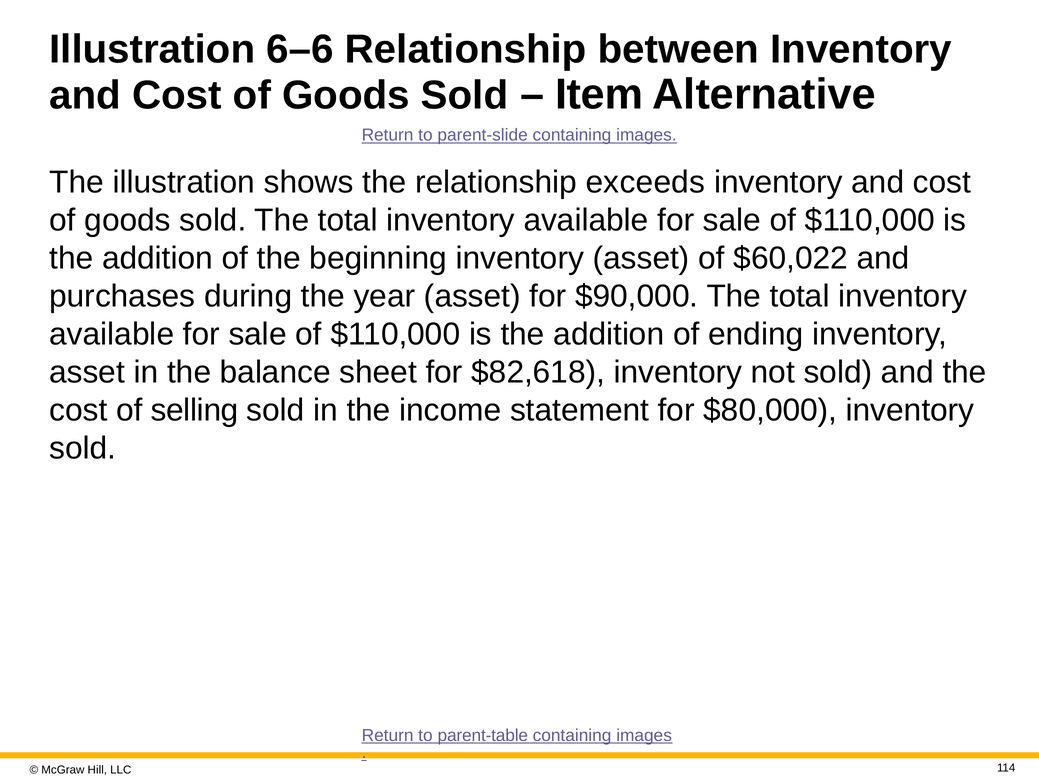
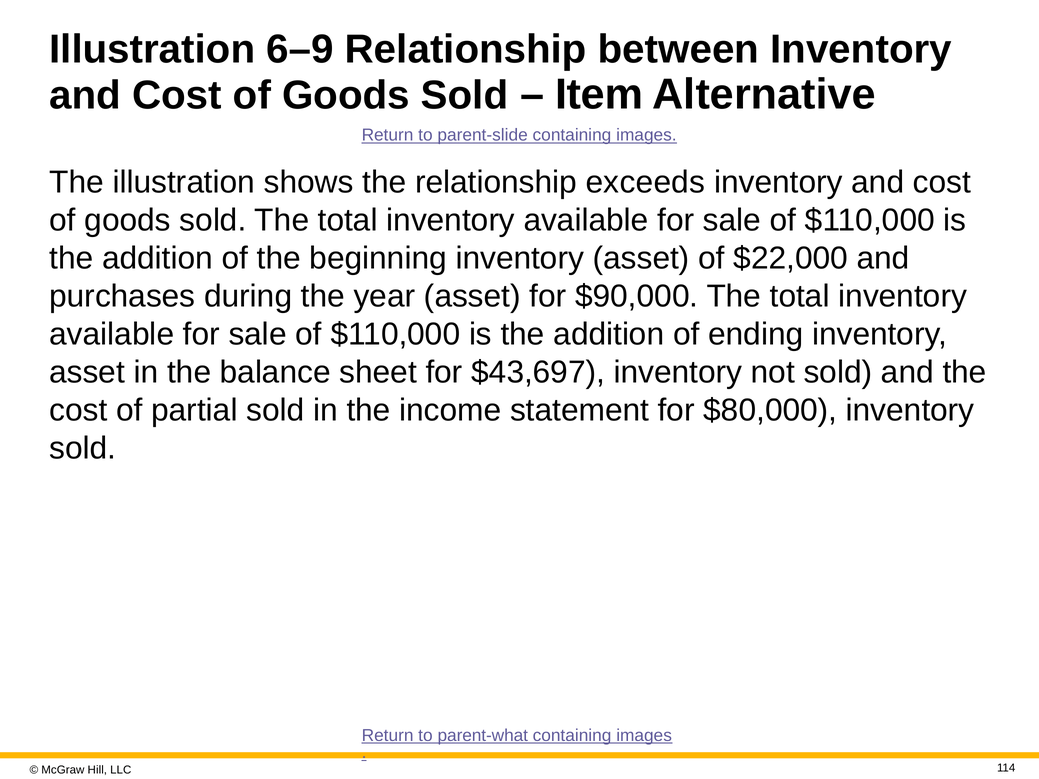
6–6: 6–6 -> 6–9 (300, 50)
$60,022: $60,022 -> $22,000 (791, 258)
$82,618: $82,618 -> $43,697 (538, 372)
selling: selling -> partial (194, 411)
parent-table: parent-table -> parent-what (483, 736)
